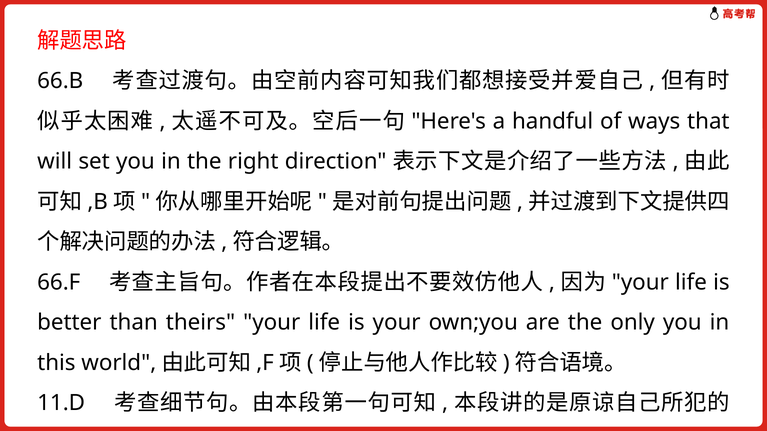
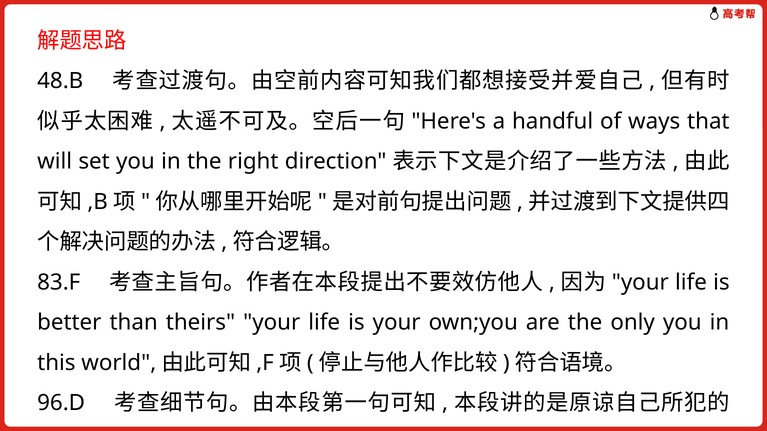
66.B: 66.B -> 48.B (60, 81)
66.F: 66.F -> 83.F (59, 283)
11.D: 11.D -> 96.D (61, 403)
